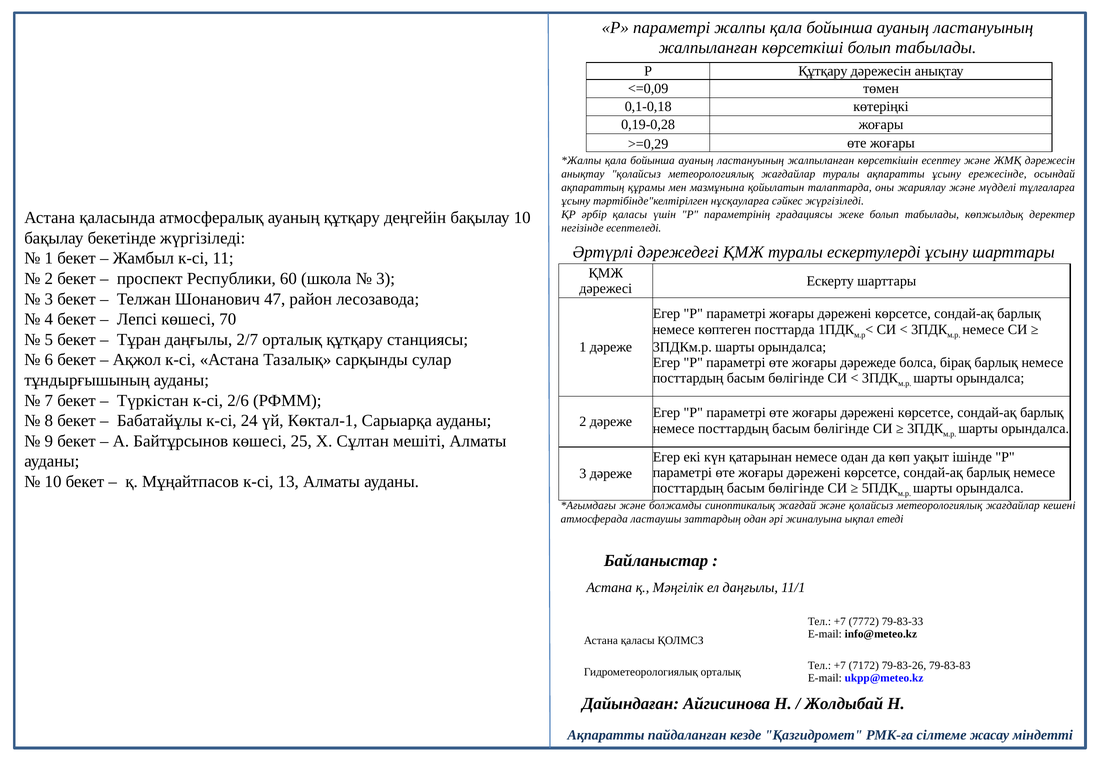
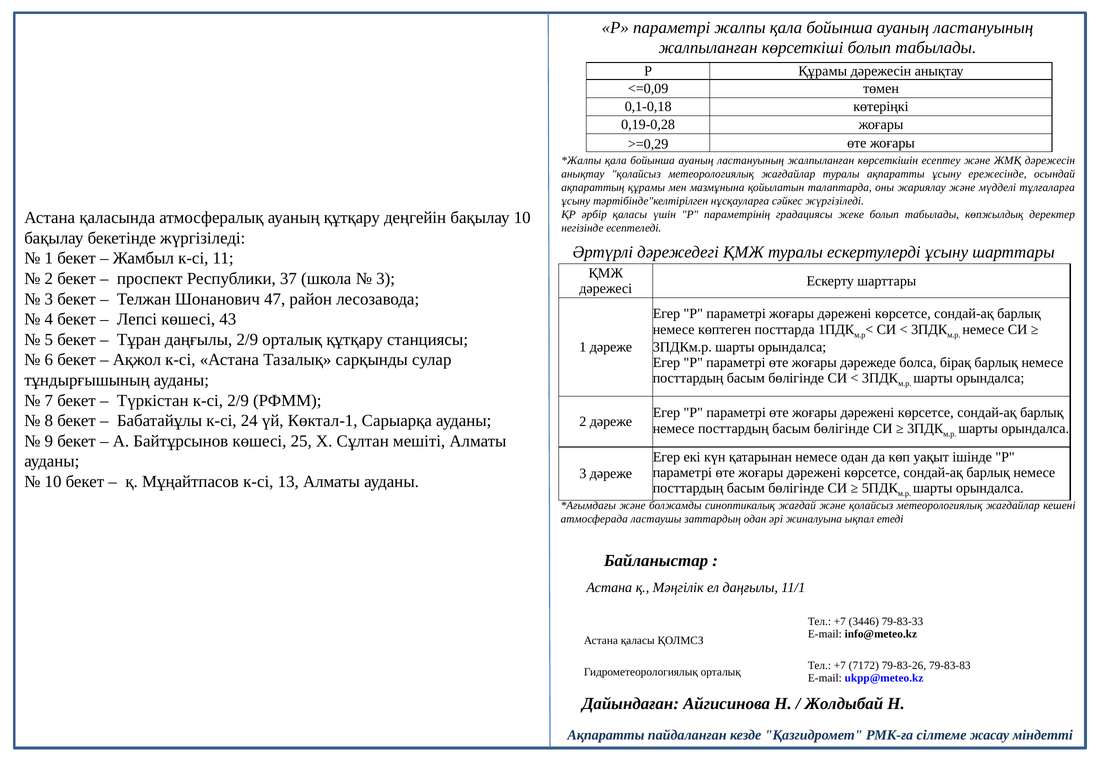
Р Құтқару: Құтқару -> Құрамы (823, 71)
60: 60 -> 37 (288, 279)
70: 70 -> 43 (228, 319)
даңғылы 2/7: 2/7 -> 2/9 (247, 340)
к-сі 2/6: 2/6 -> 2/9 (238, 401)
7772: 7772 -> 3446 (864, 622)
